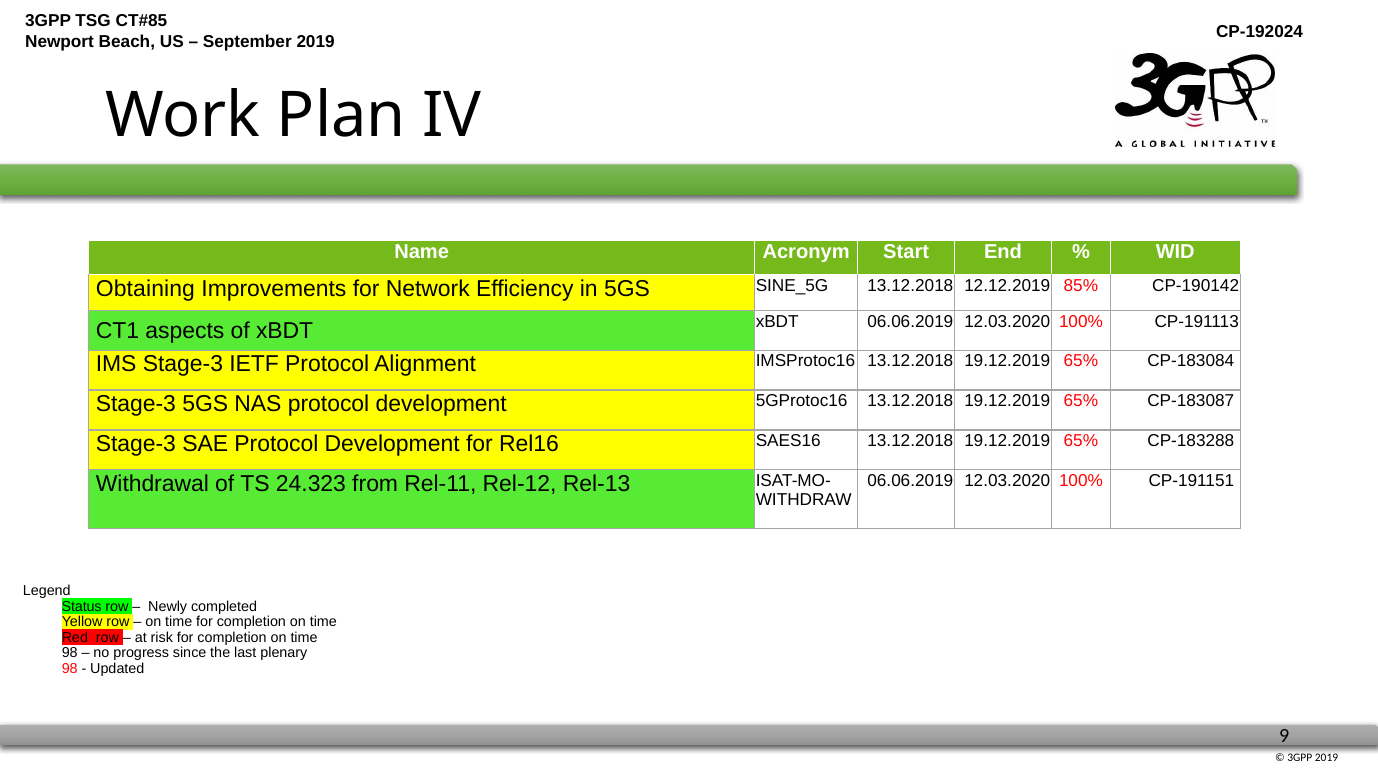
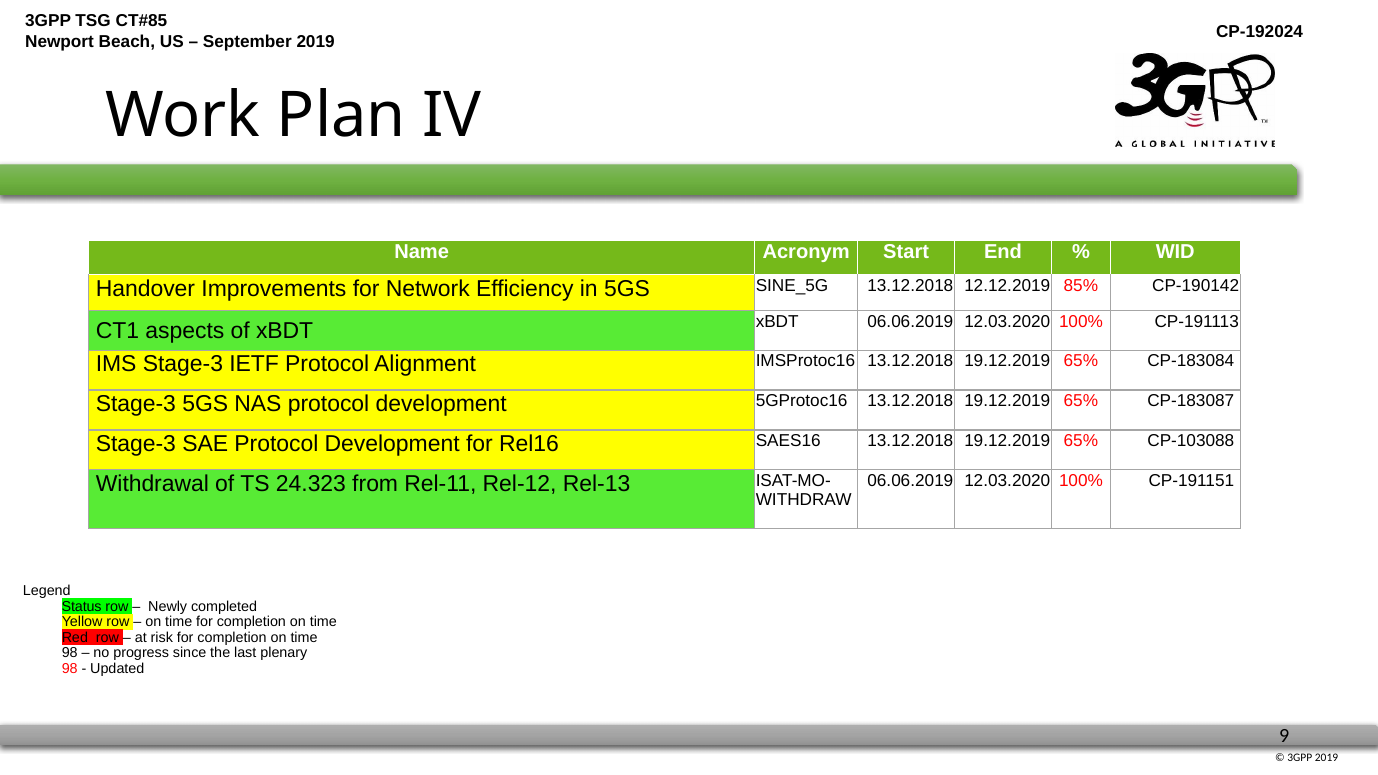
Obtaining: Obtaining -> Handover (146, 289)
CP-183288: CP-183288 -> CP-103088 (1191, 441)
